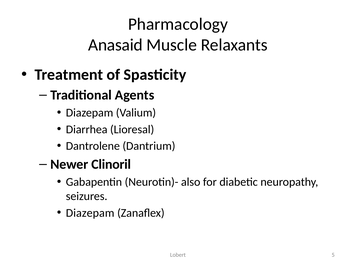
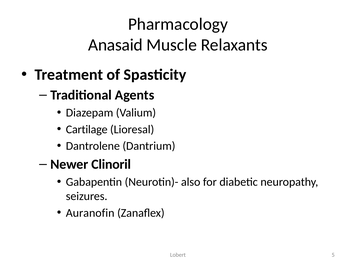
Diarrhea: Diarrhea -> Cartilage (87, 129)
Diazepam: Diazepam -> Auranofin (90, 213)
